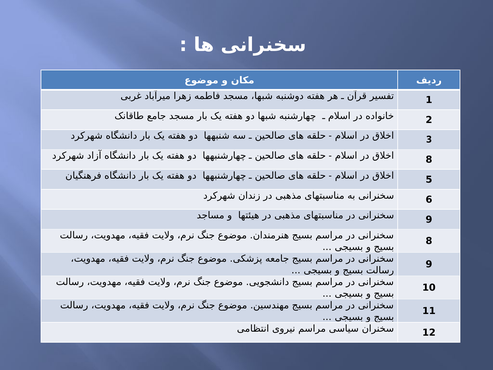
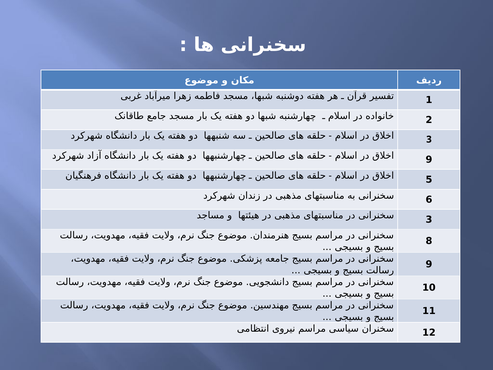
8: 8 -> 9 (429, 160)
9: 9 -> 3 (429, 219)
